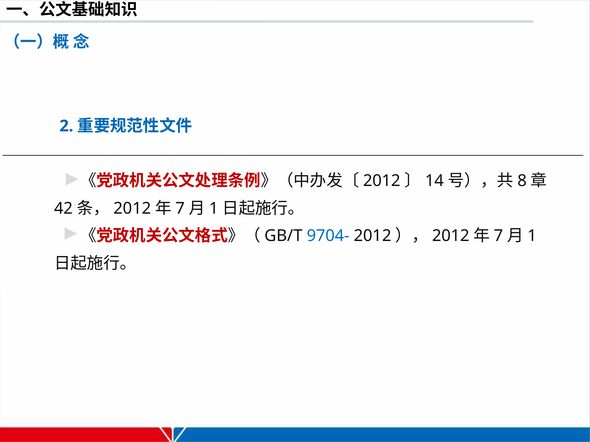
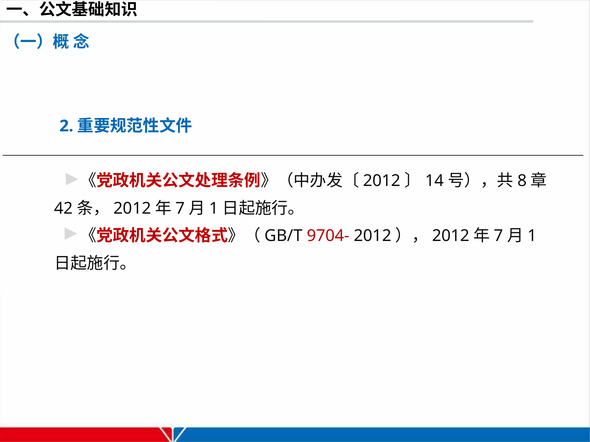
9704- colour: blue -> red (328, 236)
